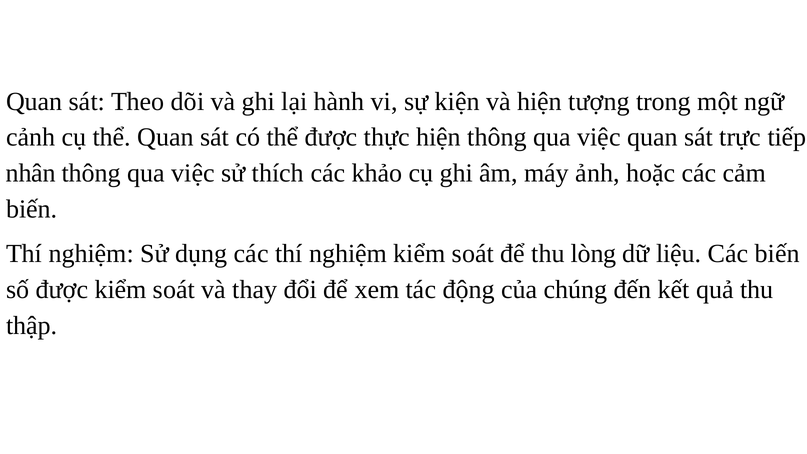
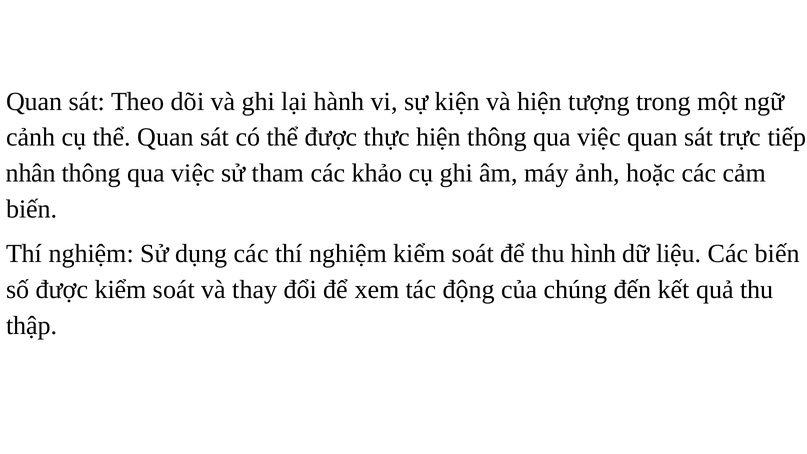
thích: thích -> tham (278, 173)
lòng: lòng -> hình (594, 254)
